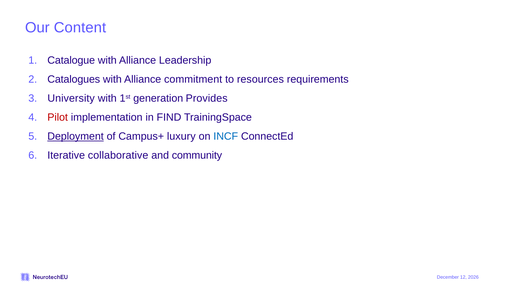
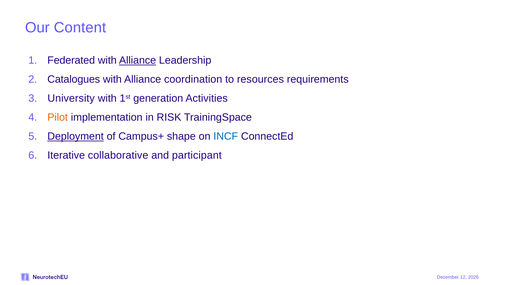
Catalogue: Catalogue -> Federated (71, 60)
Alliance underline: none -> present (138, 60)
commitment: commitment -> coordination (193, 79)
Provides: Provides -> Activities (207, 99)
Pilot colour: red -> orange (58, 118)
FIND: FIND -> RISK (169, 118)
luxury: luxury -> shape (181, 137)
community: community -> participant (197, 156)
